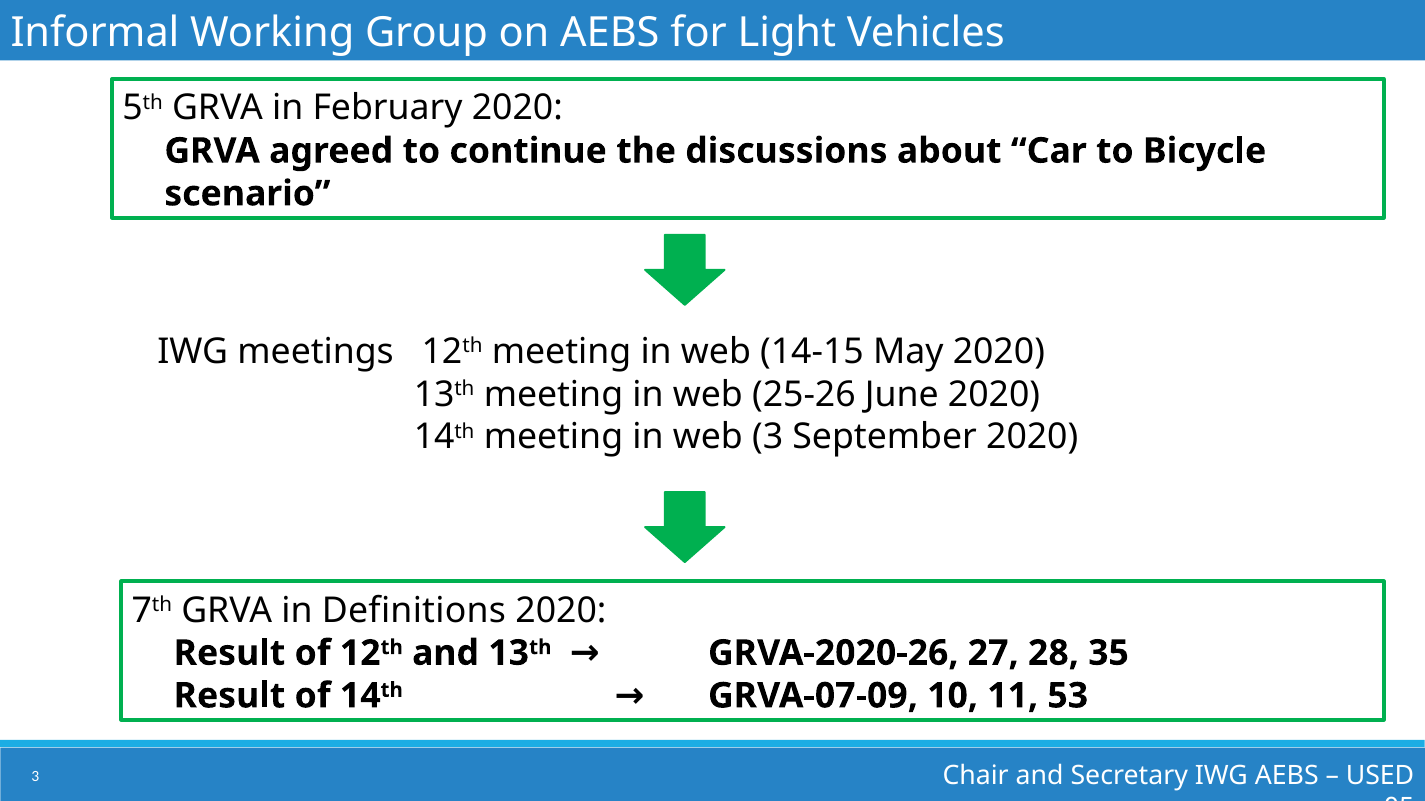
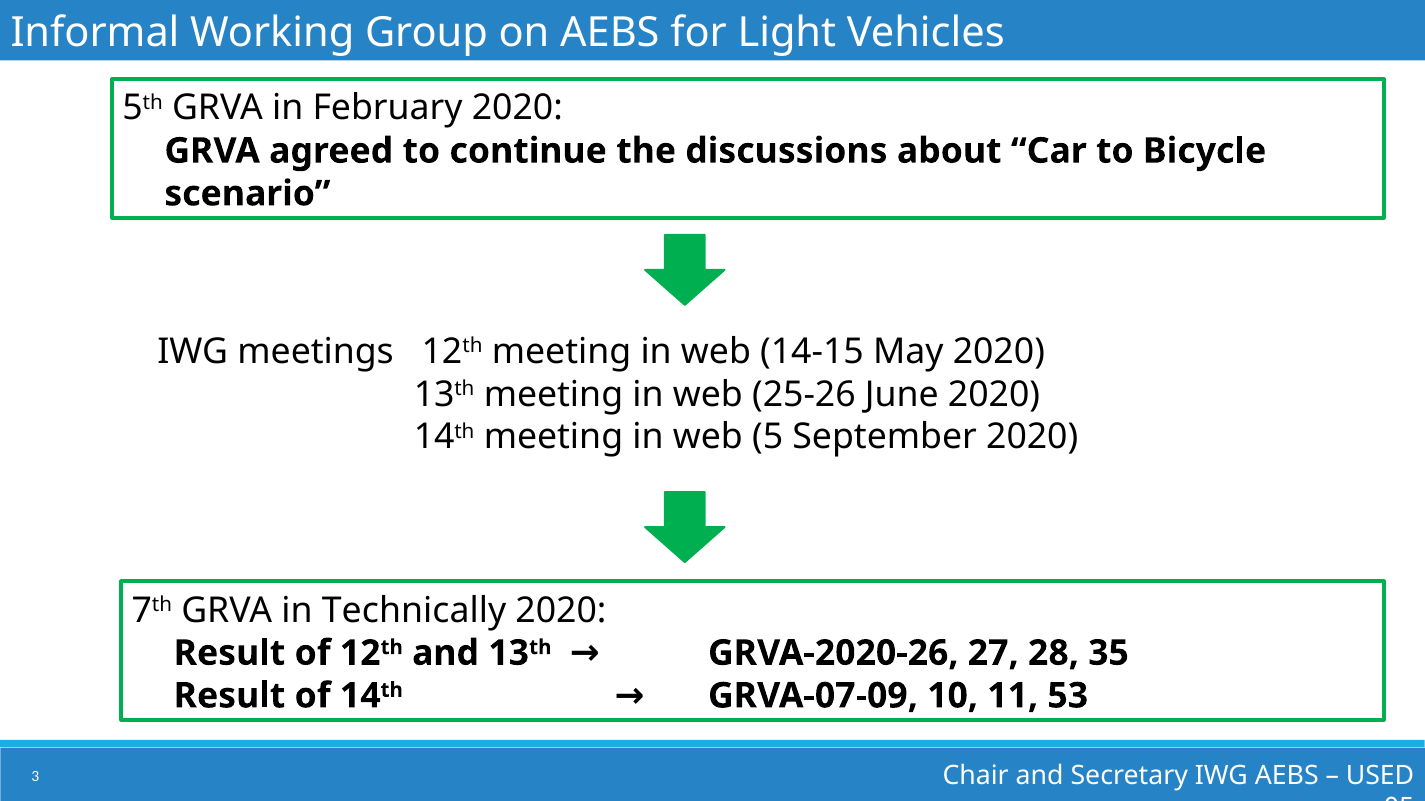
web 3: 3 -> 5 (768, 437)
Definitions: Definitions -> Technically (414, 611)
